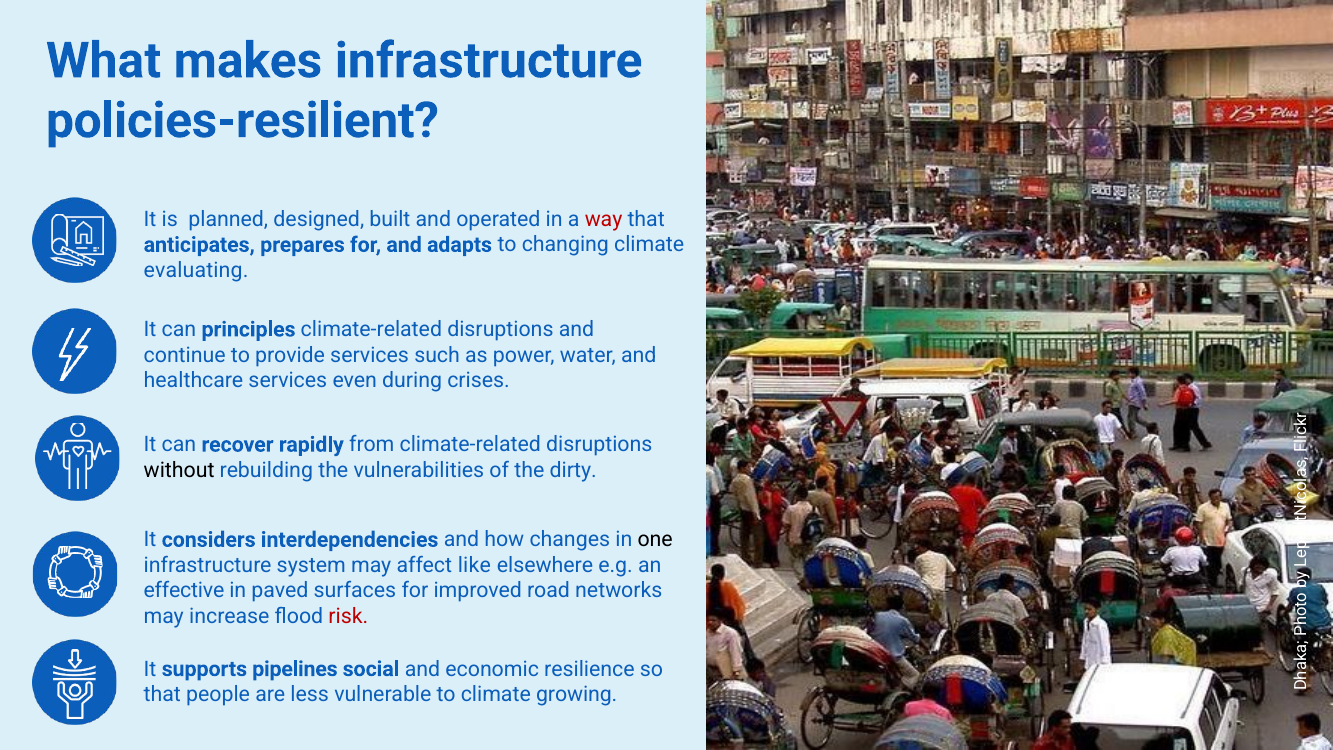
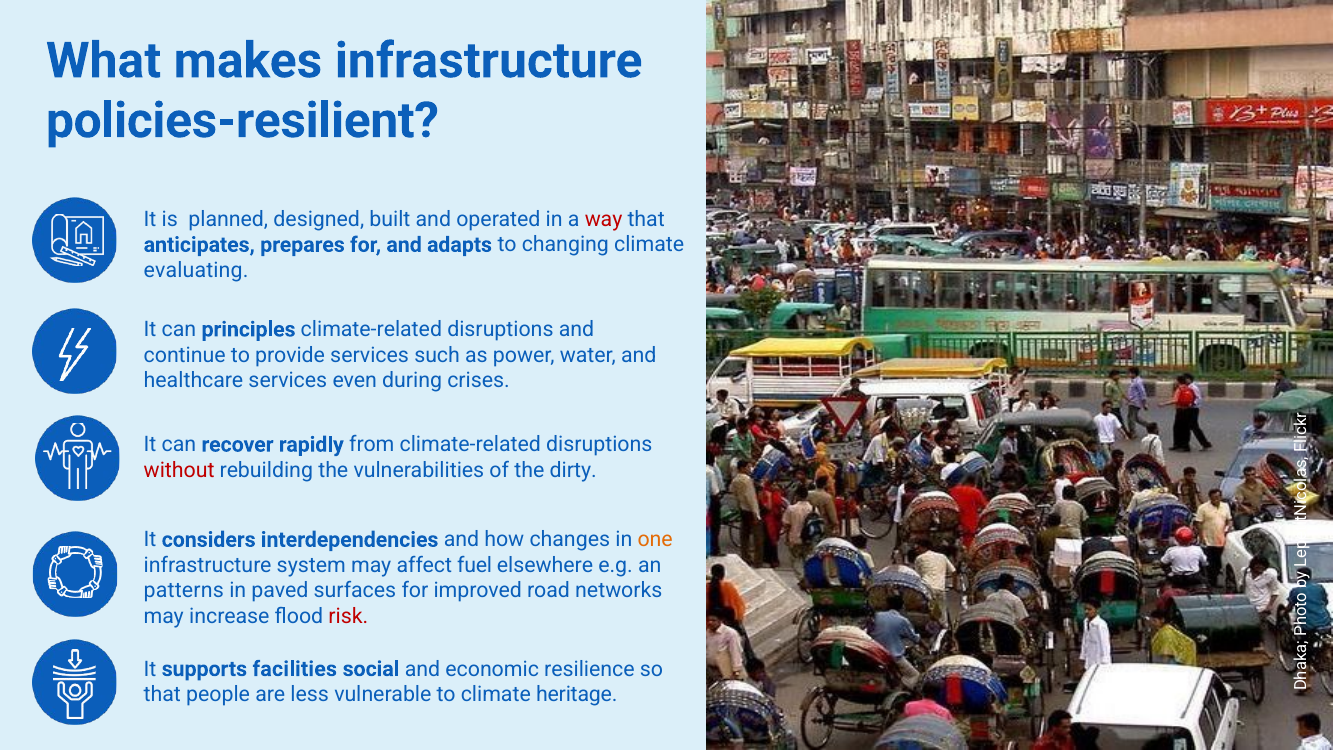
without colour: black -> red (179, 470)
one colour: black -> orange (655, 540)
like: like -> fuel (475, 565)
effective: effective -> patterns (184, 591)
pipelines: pipelines -> facilities (295, 669)
growing: growing -> heritage (577, 694)
